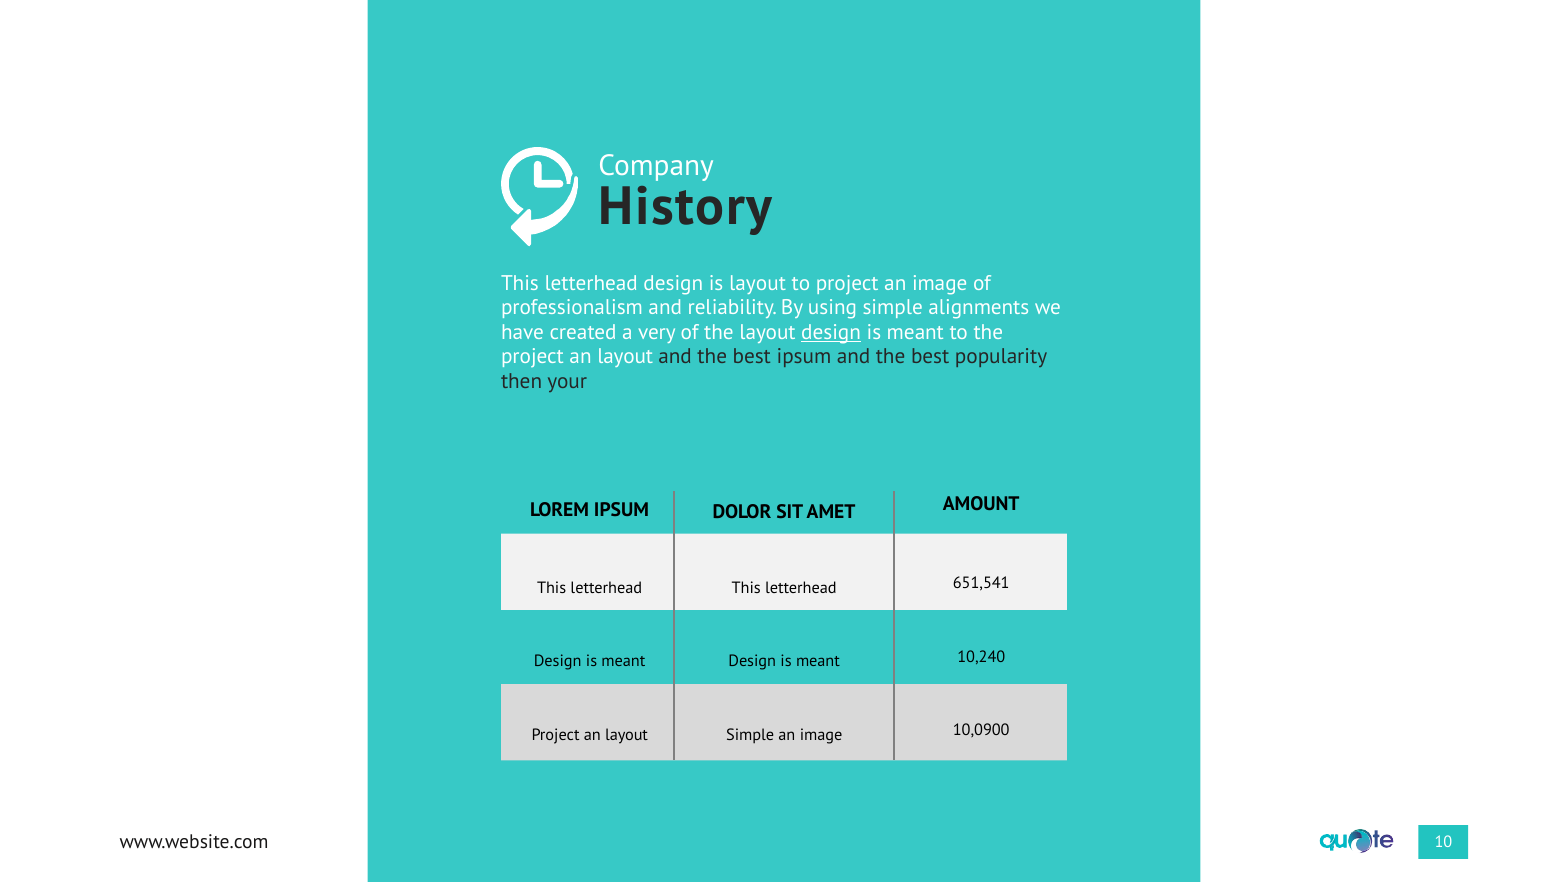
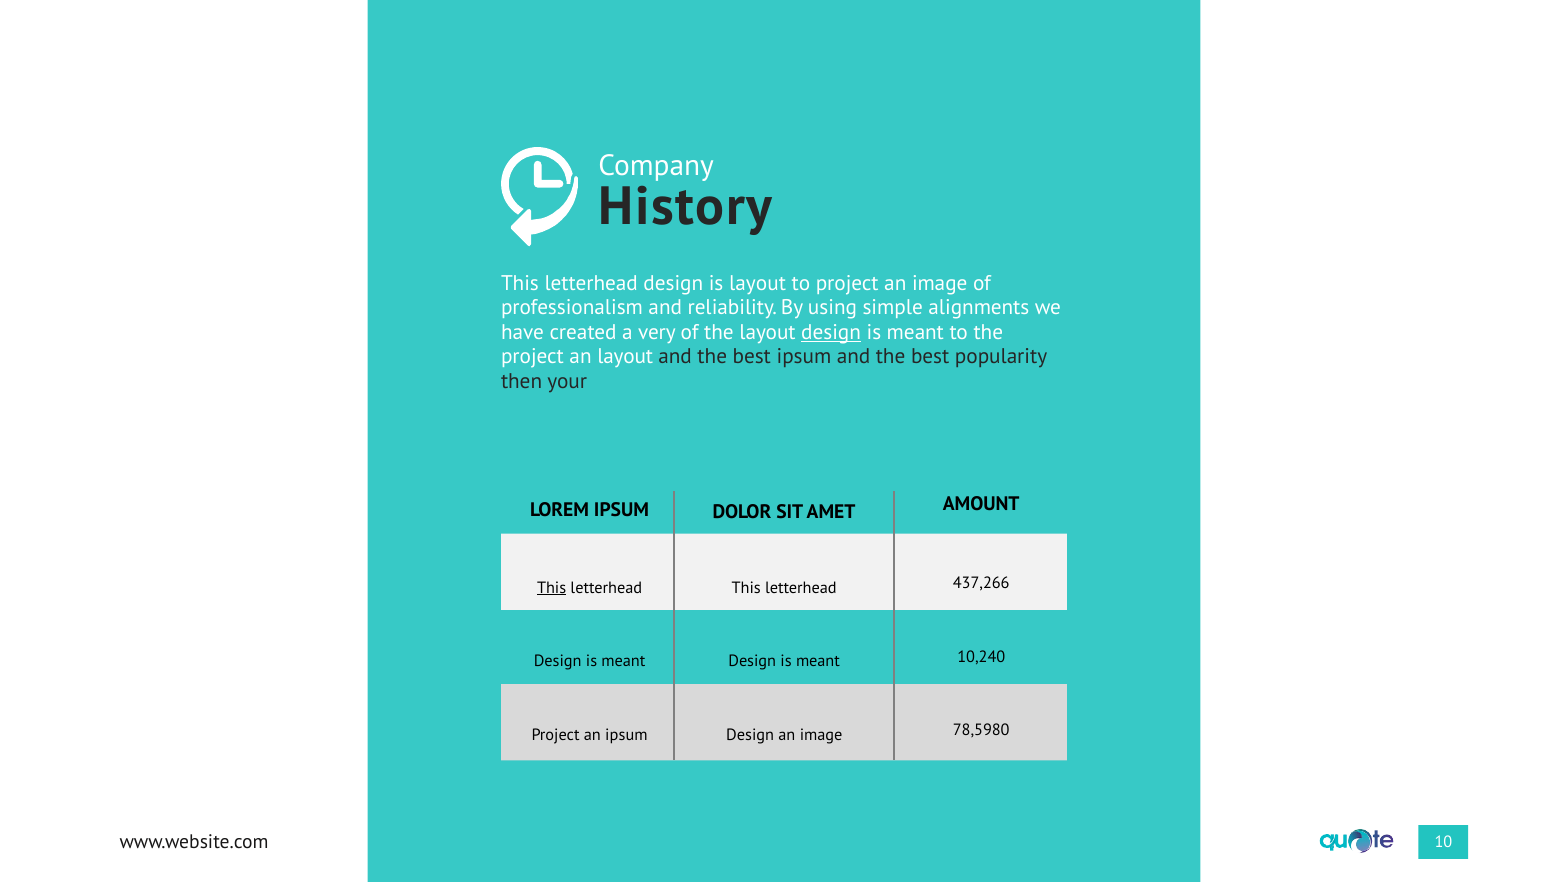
651,541: 651,541 -> 437,266 (981, 583)
This underline: none -> present (552, 588)
10,0900: 10,0900 -> 78,5980 (981, 730)
layout: layout -> ipsum (626, 735)
Simple: Simple -> Design (750, 735)
